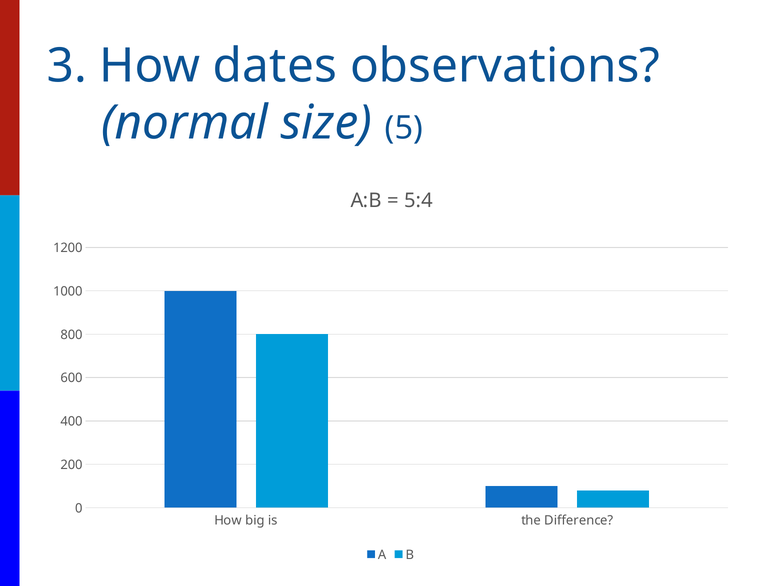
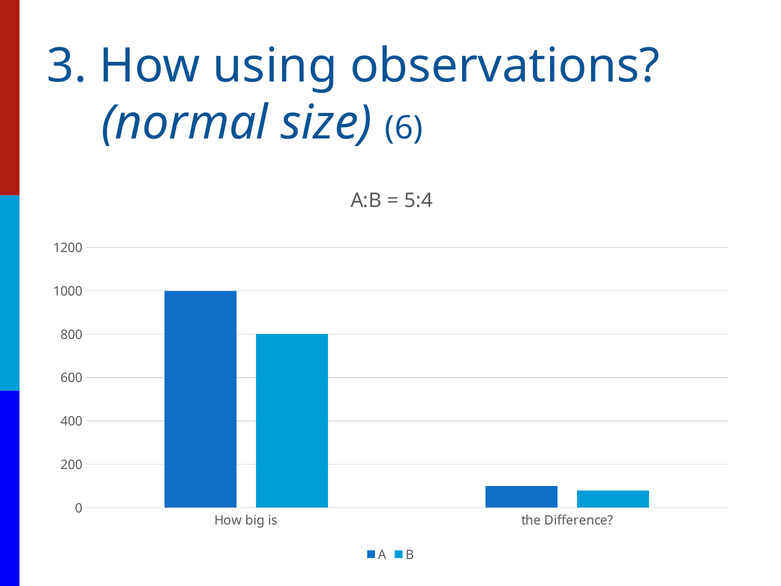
dates: dates -> using (275, 66)
5: 5 -> 6 (404, 128)
